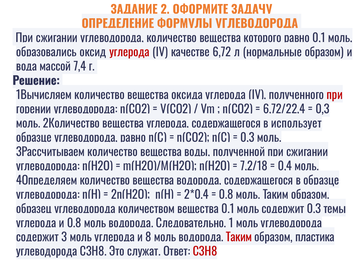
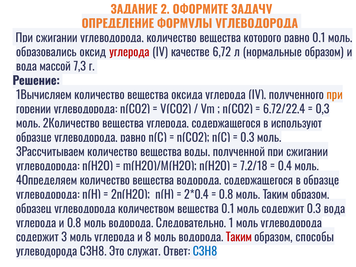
7,4: 7,4 -> 7,3 (80, 67)
при colour: red -> orange (335, 95)
использует: использует -> используют (296, 124)
темы: темы -> вода (335, 209)
пластика: пластика -> способы (315, 238)
C3H8 colour: red -> blue (205, 252)
